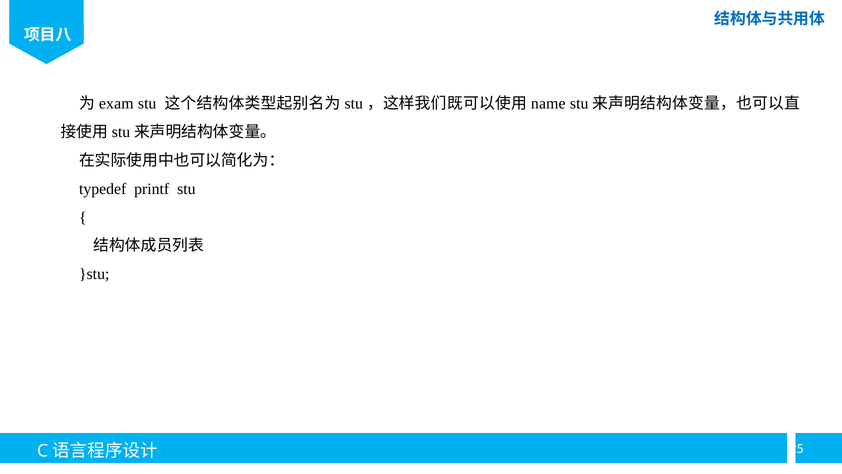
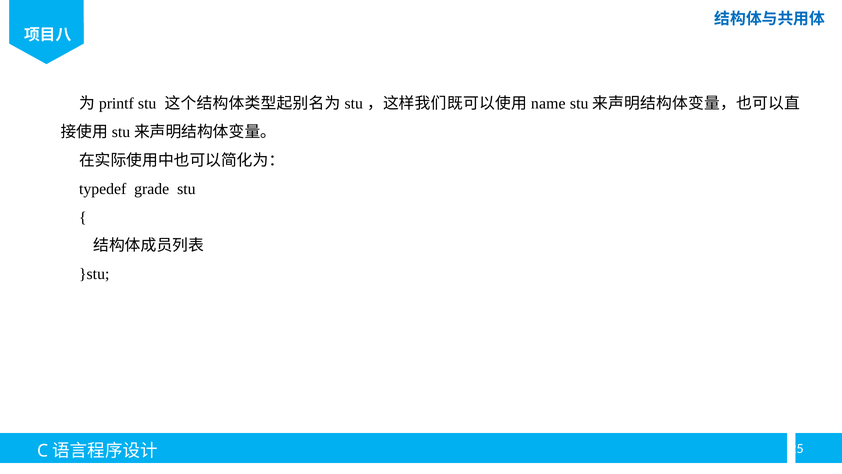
exam: exam -> printf (116, 103)
printf: printf -> grade (152, 189)
